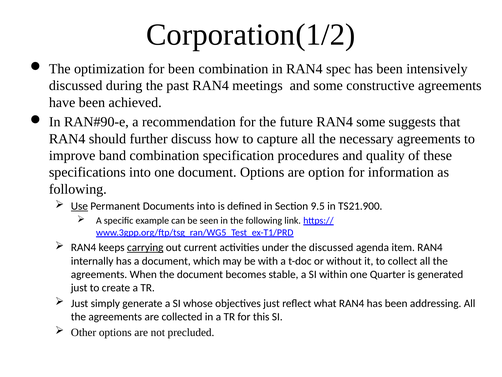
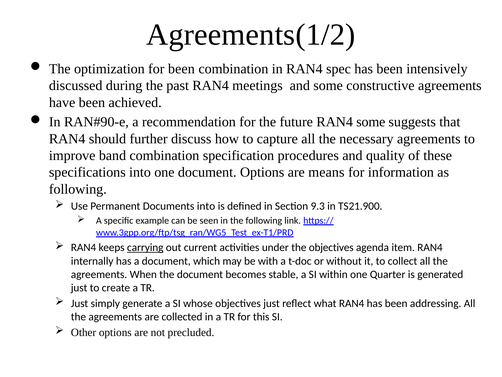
Corporation(1/2: Corporation(1/2 -> Agreements(1/2 (251, 35)
option: option -> means (326, 172)
Use underline: present -> none (79, 206)
9.5: 9.5 -> 9.3 (318, 206)
the discussed: discussed -> objectives (331, 247)
